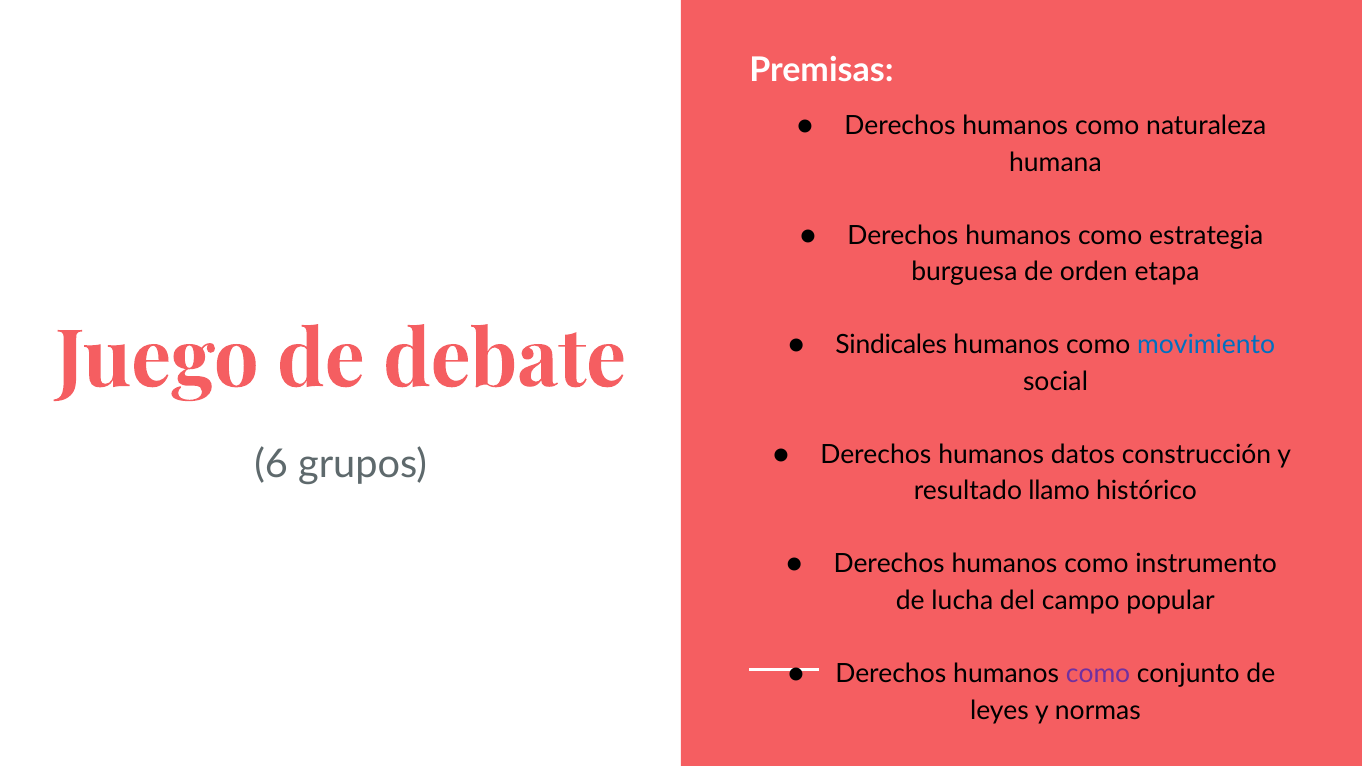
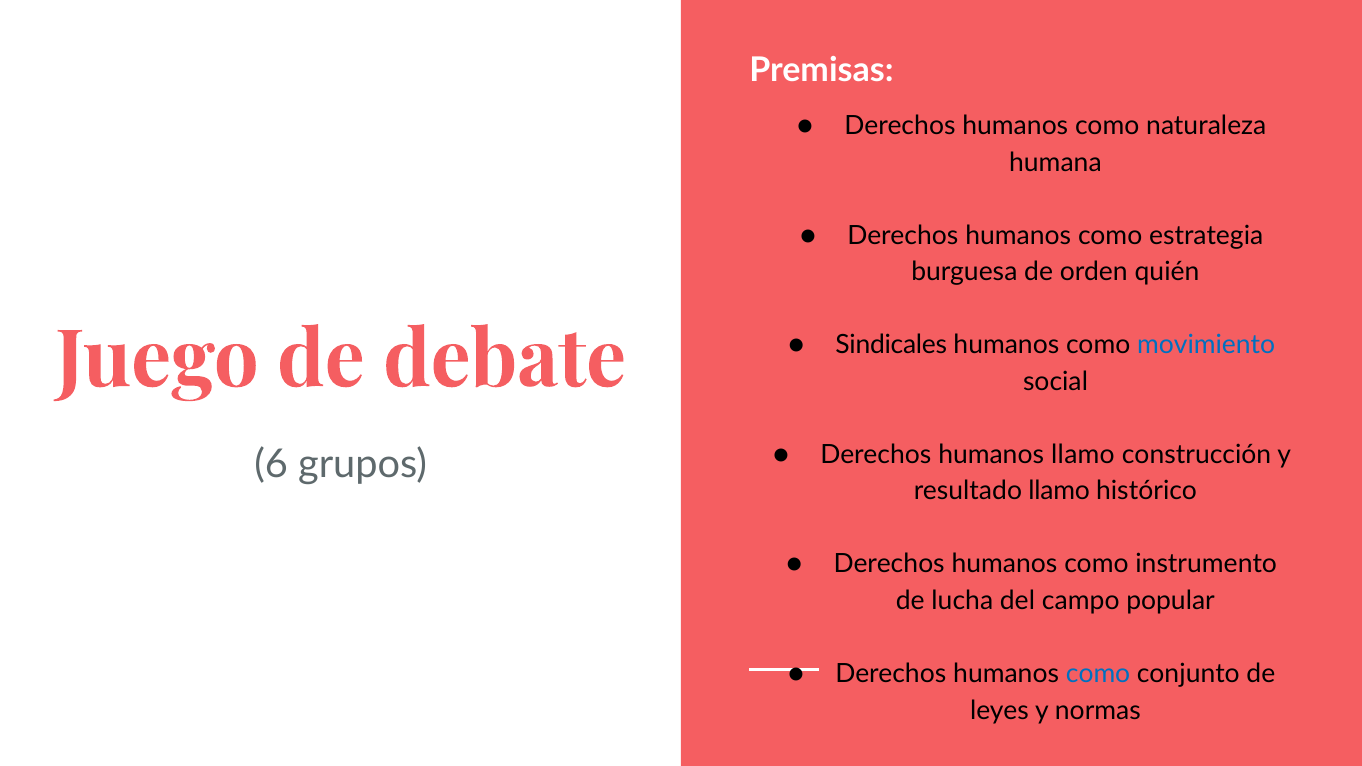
etapa: etapa -> quién (1167, 272)
humanos datos: datos -> llamo (1083, 455)
como colour: purple -> blue (1098, 674)
